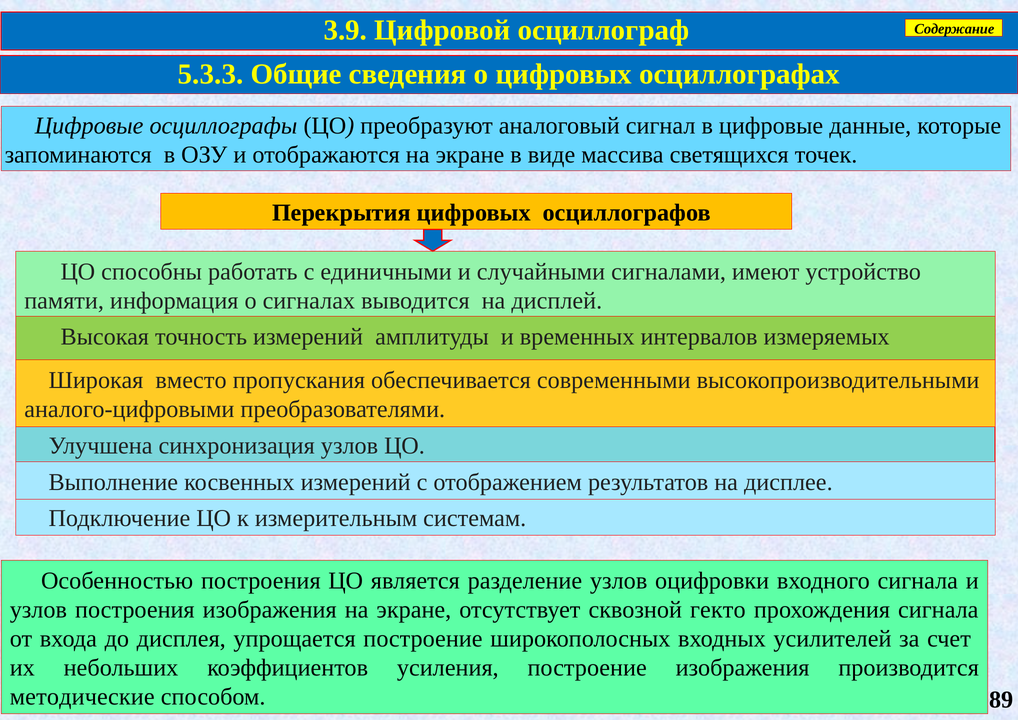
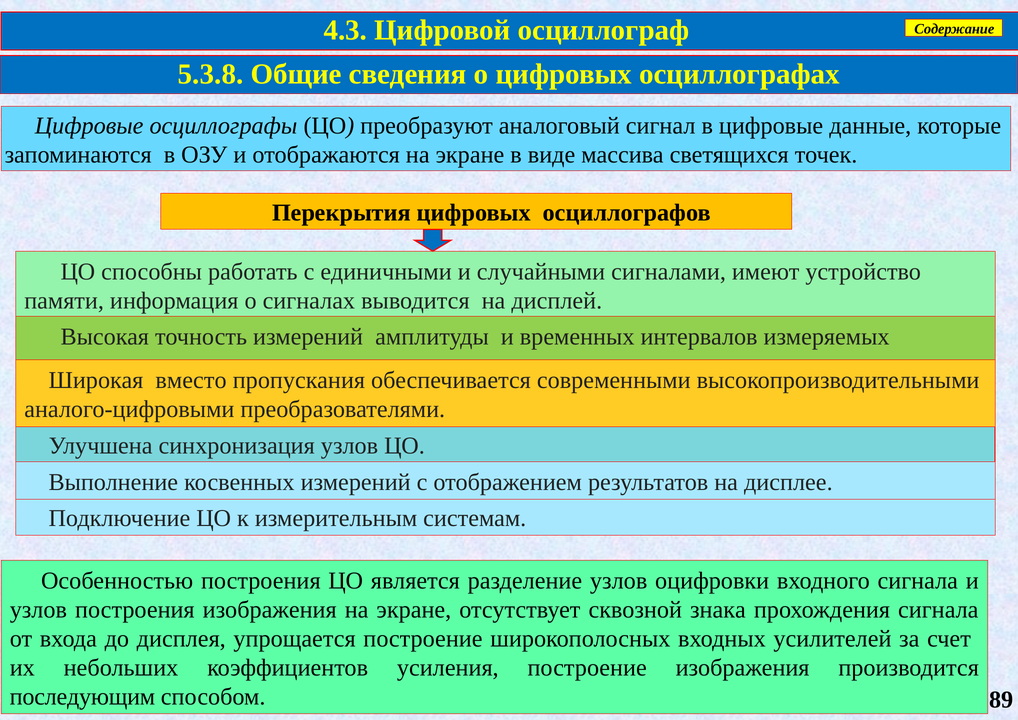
3.9: 3.9 -> 4.3 (345, 30)
5.3.3: 5.3.3 -> 5.3.8 (211, 74)
гекто: гекто -> знака (718, 610)
методические: методические -> последующим (82, 697)
